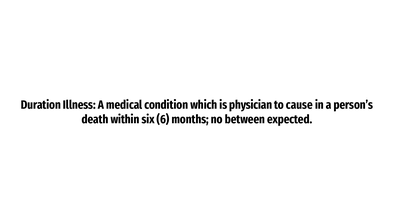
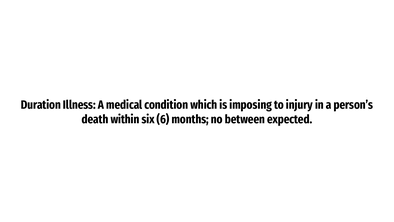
physician: physician -> imposing (251, 105)
cause: cause -> injury (299, 105)
